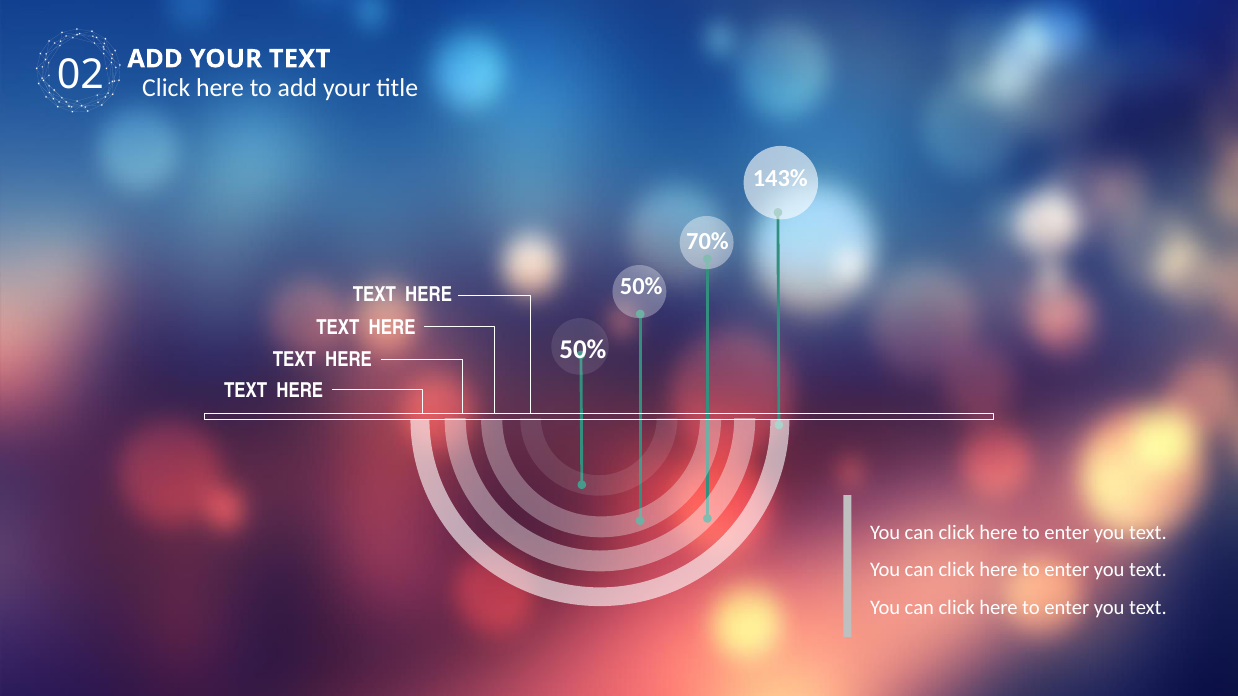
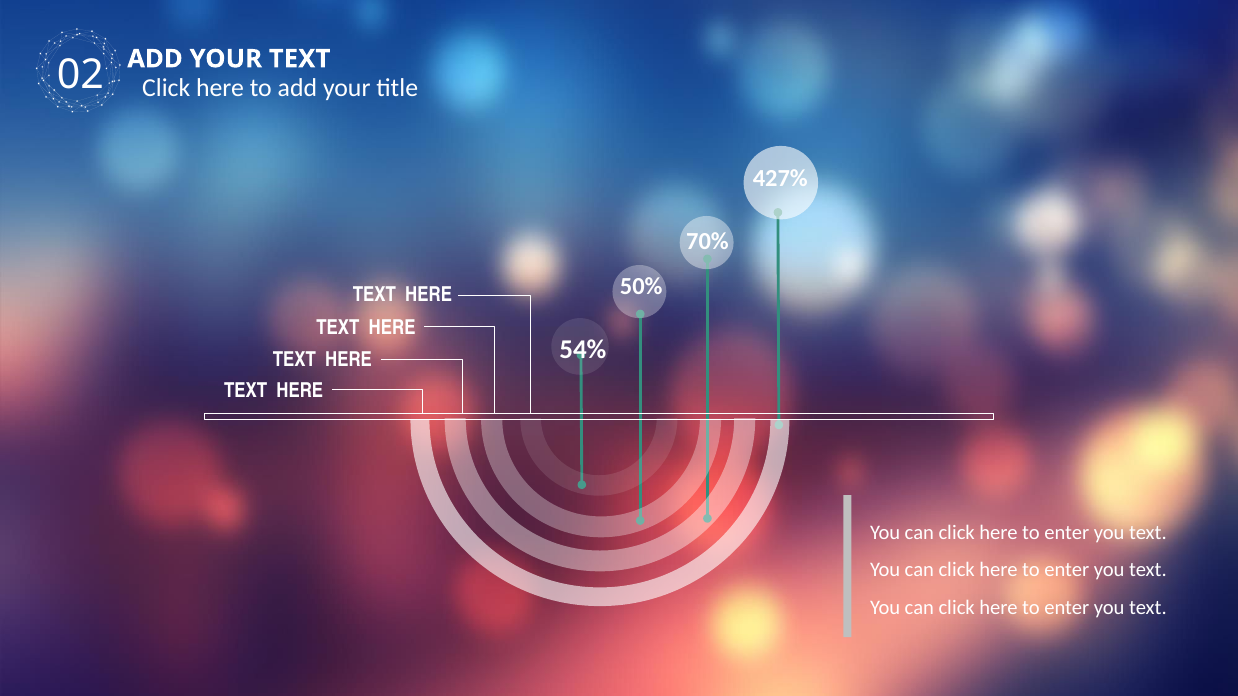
143%: 143% -> 427% (780, 179)
50%: 50% -> 54% (583, 350)
